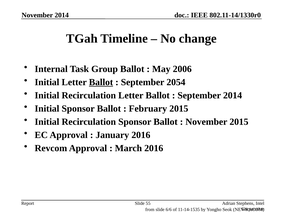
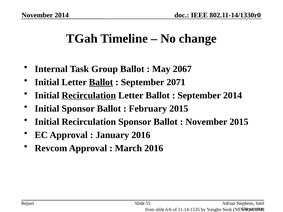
2006: 2006 -> 2067 (182, 69)
2054: 2054 -> 2071 (176, 82)
Recirculation underline: none -> present (89, 95)
